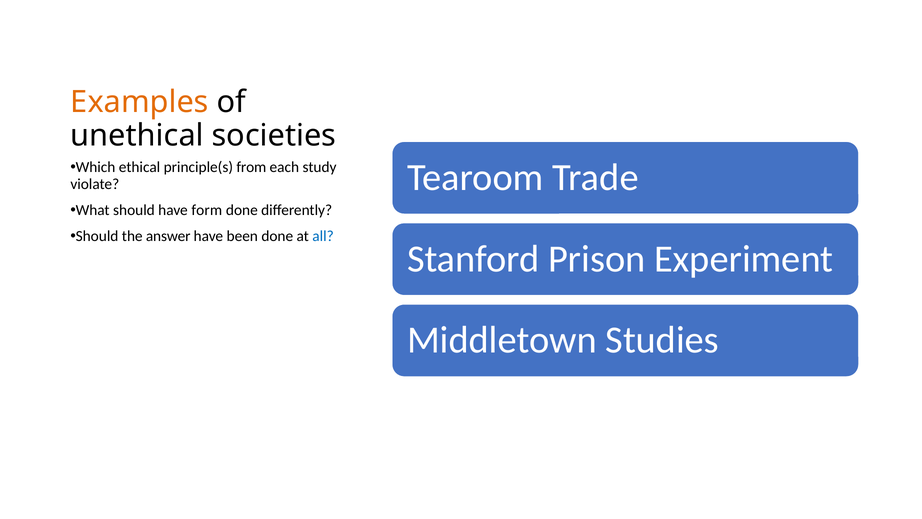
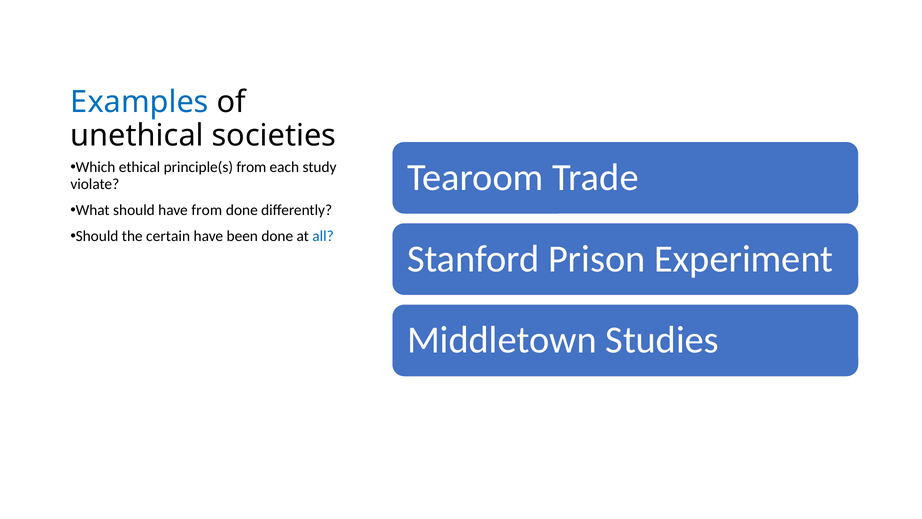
Examples colour: orange -> blue (140, 102)
have form: form -> from (207, 210)
answer: answer -> certain (168, 236)
